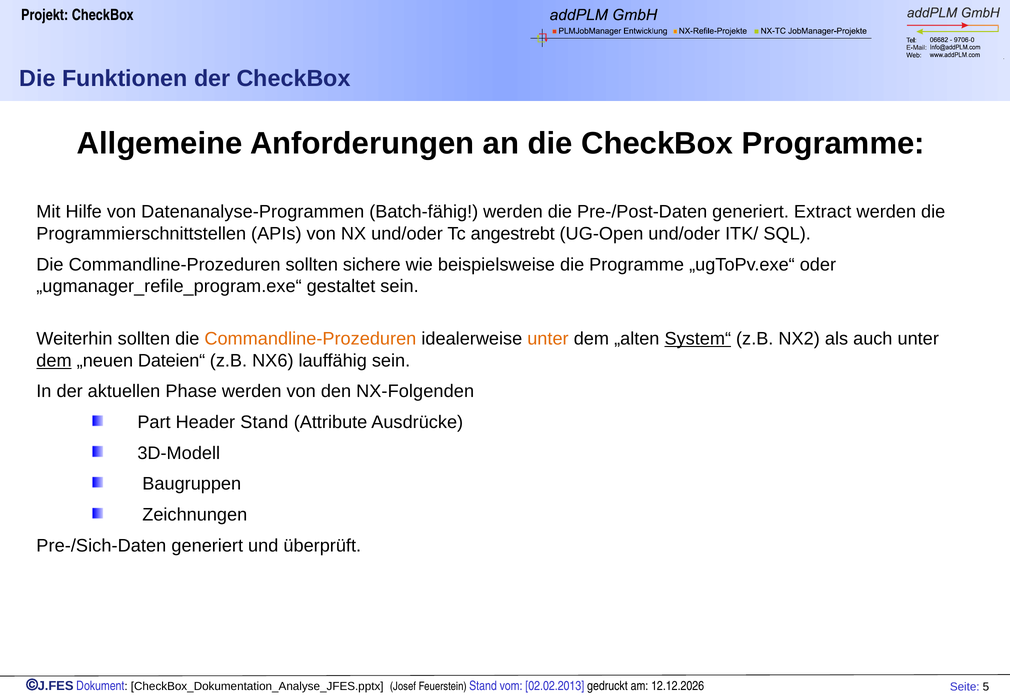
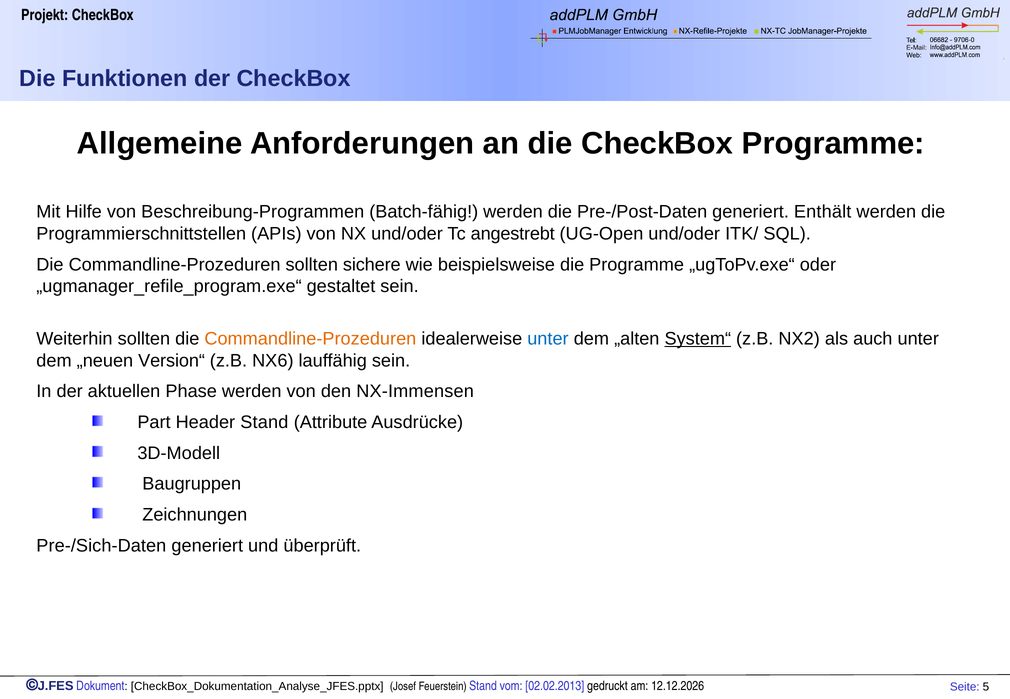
Datenanalyse-Programmen: Datenanalyse-Programmen -> Beschreibung-Programmen (253, 212)
Extract: Extract -> Enthält (823, 212)
unter colour: orange -> blue (548, 339)
dem underline: present -> none (54, 361)
Dateien“: Dateien“ -> Version“ (172, 361)
NX-Folgenden: NX-Folgenden -> NX-Immensen (415, 392)
